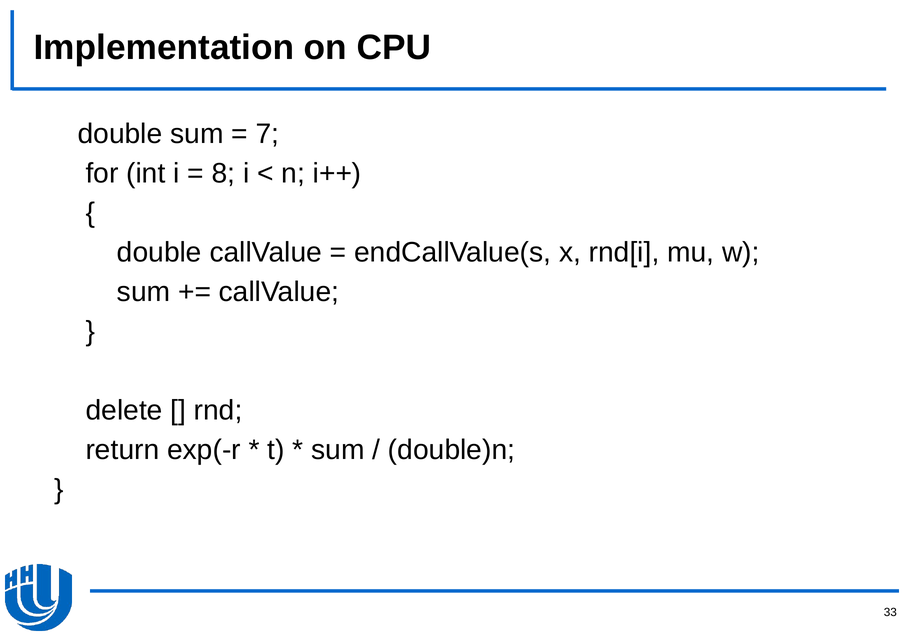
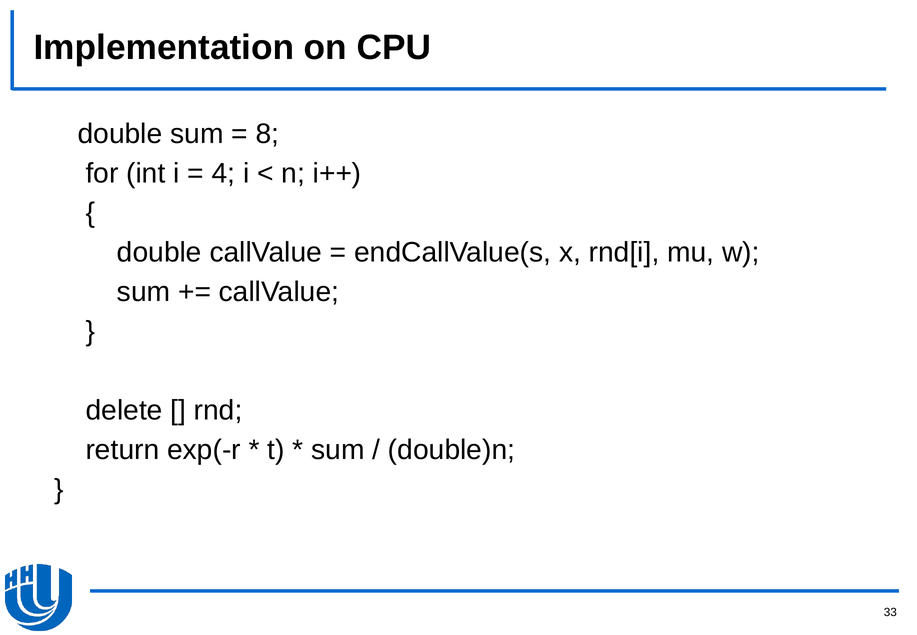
7: 7 -> 8 (267, 134)
8: 8 -> 4 (223, 174)
